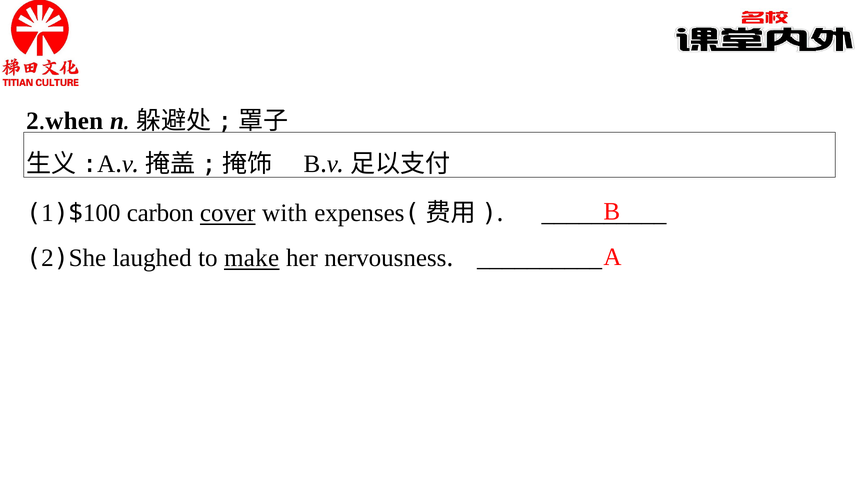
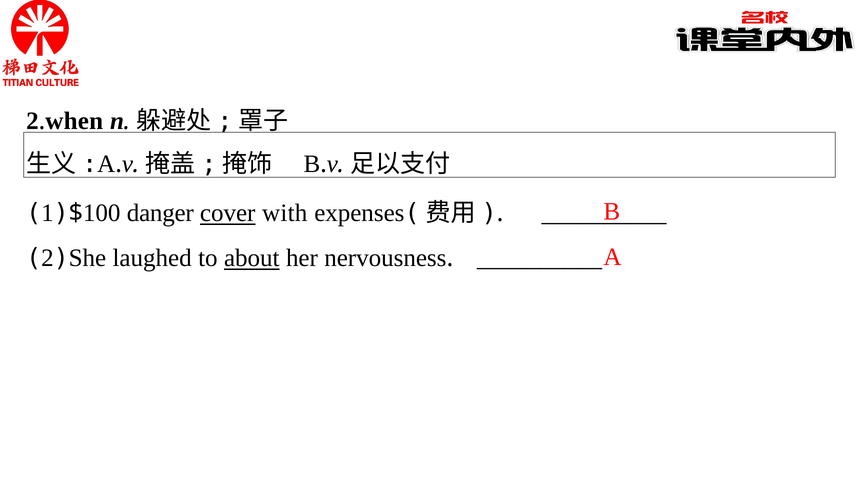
carbon: carbon -> danger (160, 213)
make: make -> about (252, 258)
